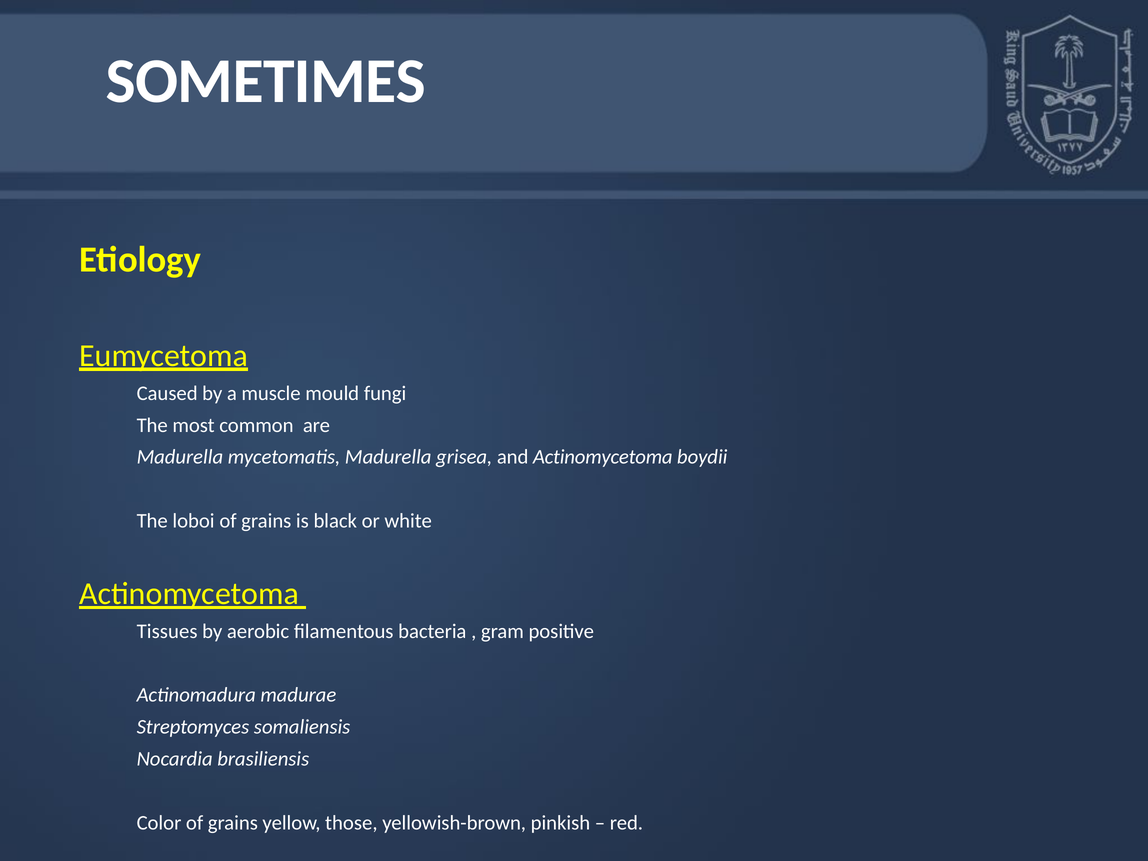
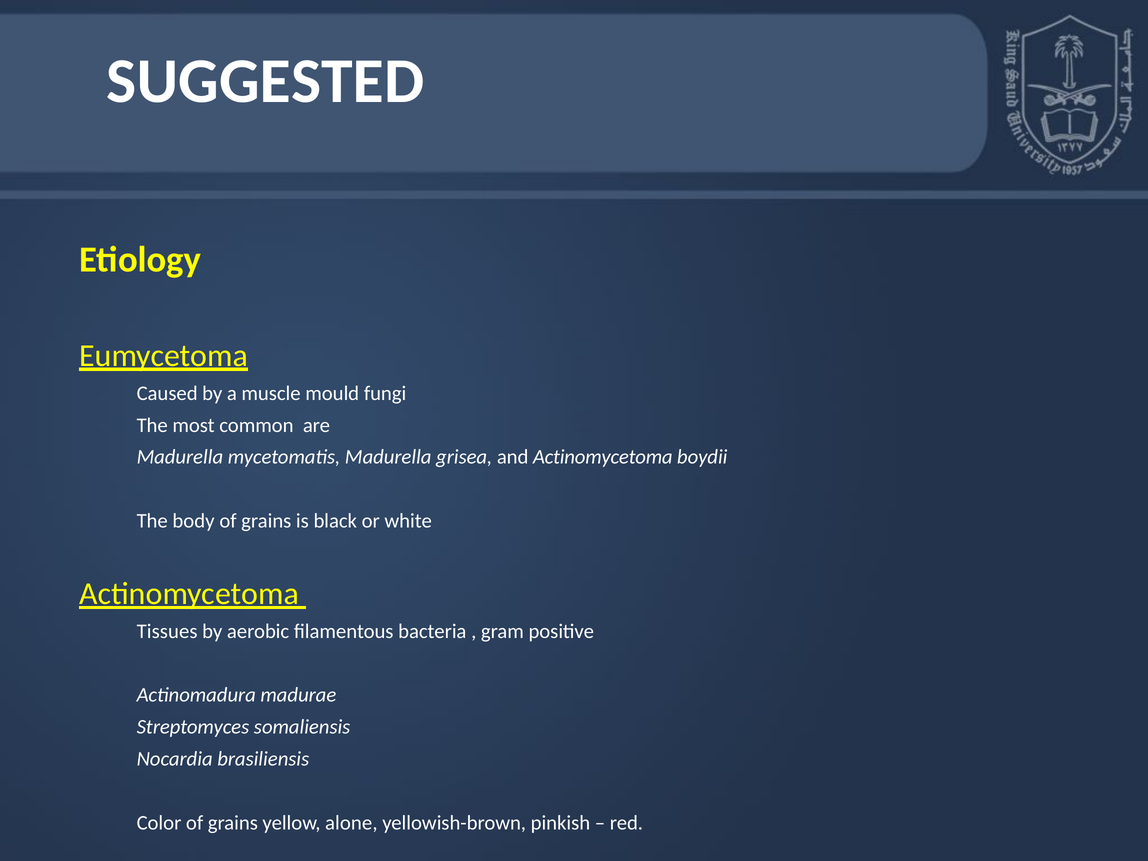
SOMETIMES: SOMETIMES -> SUGGESTED (265, 81)
loboi: loboi -> body (194, 521)
those: those -> alone (351, 823)
